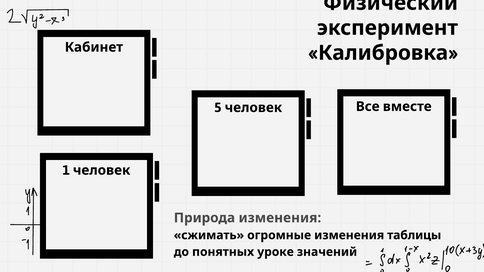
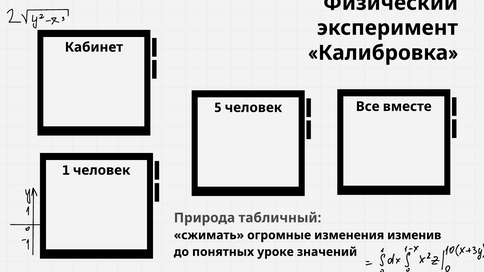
Природа изменения: изменения -> табличный (280, 218)
таблицы: таблицы -> изменив (414, 235)
